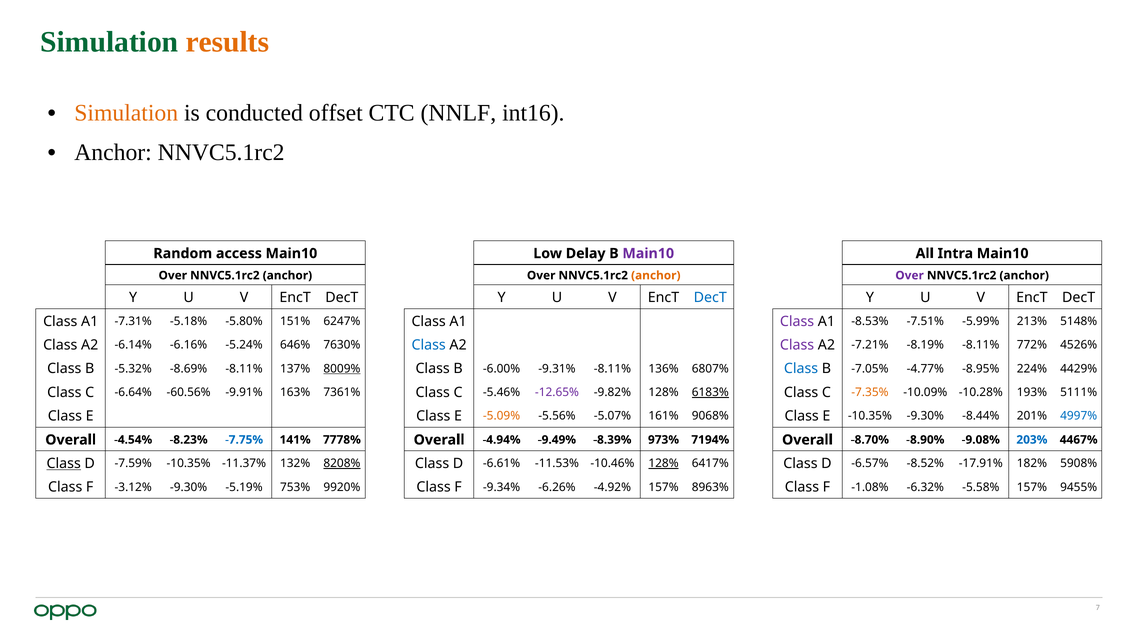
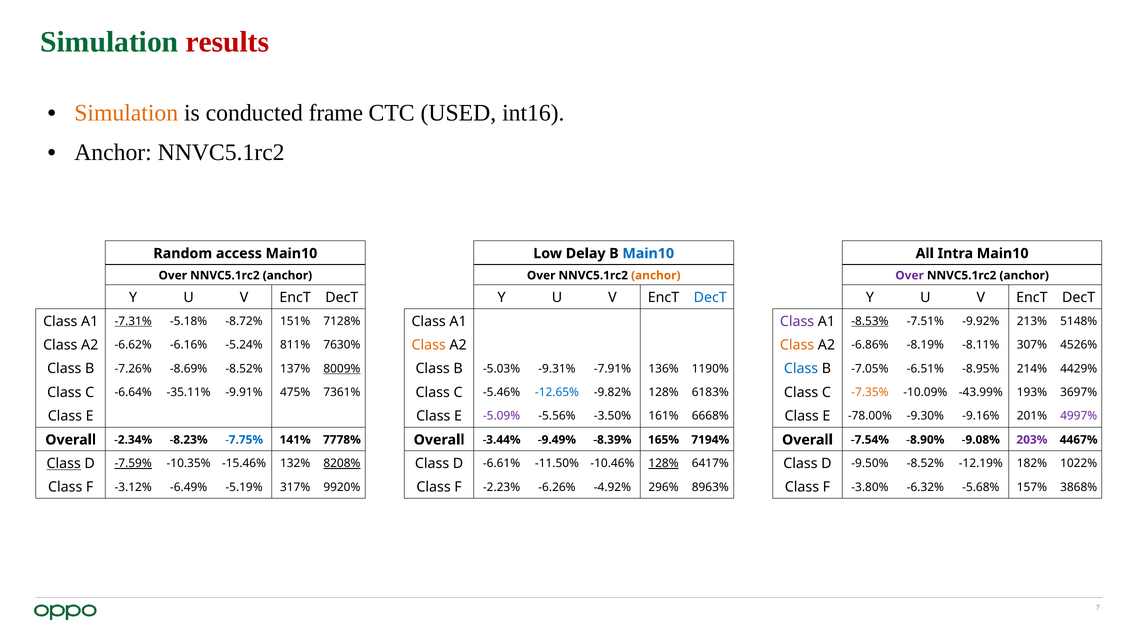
results colour: orange -> red (228, 42)
offset: offset -> frame (336, 113)
NNLF: NNLF -> USED (458, 113)
Main10 colour: purple -> blue (648, 254)
-7.31% underline: none -> present (133, 321)
-5.80%: -5.80% -> -8.72% (244, 321)
6247%: 6247% -> 7128% (342, 321)
-8.53% underline: none -> present (870, 321)
-5.99%: -5.99% -> -9.92% (981, 321)
-6.14%: -6.14% -> -6.62% (133, 345)
646%: 646% -> 811% (295, 345)
Class colour: blue -> orange (429, 345)
Class colour: purple -> orange (797, 345)
-7.21%: -7.21% -> -6.86% (870, 345)
772%: 772% -> 307% (1032, 345)
-5.32%: -5.32% -> -7.26% (133, 369)
-8.69% -8.11%: -8.11% -> -8.52% (244, 369)
-6.00%: -6.00% -> -5.03% (502, 369)
-9.31% -8.11%: -8.11% -> -7.91% (612, 369)
6807%: 6807% -> 1190% (710, 369)
-4.77%: -4.77% -> -6.51% (925, 369)
224%: 224% -> 214% (1032, 369)
-60.56%: -60.56% -> -35.11% (189, 392)
163%: 163% -> 475% (295, 392)
-12.65% colour: purple -> blue (557, 392)
6183% underline: present -> none (710, 392)
-10.28%: -10.28% -> -43.99% (981, 392)
5111%: 5111% -> 3697% (1079, 392)
-5.09% colour: orange -> purple (502, 416)
-5.07%: -5.07% -> -3.50% (612, 416)
9068%: 9068% -> 6668% (710, 416)
E -10.35%: -10.35% -> -78.00% (870, 416)
-8.44%: -8.44% -> -9.16% (981, 416)
4997% colour: blue -> purple (1079, 416)
-4.54%: -4.54% -> -2.34% (133, 440)
-4.94%: -4.94% -> -3.44% (502, 440)
973%: 973% -> 165% (664, 440)
-8.70%: -8.70% -> -7.54% (870, 440)
203% colour: blue -> purple (1032, 440)
-7.59% underline: none -> present (133, 464)
-11.37%: -11.37% -> -15.46% (244, 464)
-11.53%: -11.53% -> -11.50% (557, 464)
-6.57%: -6.57% -> -9.50% (870, 464)
-17.91%: -17.91% -> -12.19% (981, 464)
5908%: 5908% -> 1022% (1079, 464)
-3.12% -9.30%: -9.30% -> -6.49% (189, 487)
753%: 753% -> 317% (295, 487)
-9.34%: -9.34% -> -2.23% (502, 487)
-4.92% 157%: 157% -> 296% (664, 487)
-1.08%: -1.08% -> -3.80% (870, 487)
-5.58%: -5.58% -> -5.68% (981, 487)
9455%: 9455% -> 3868% (1079, 487)
